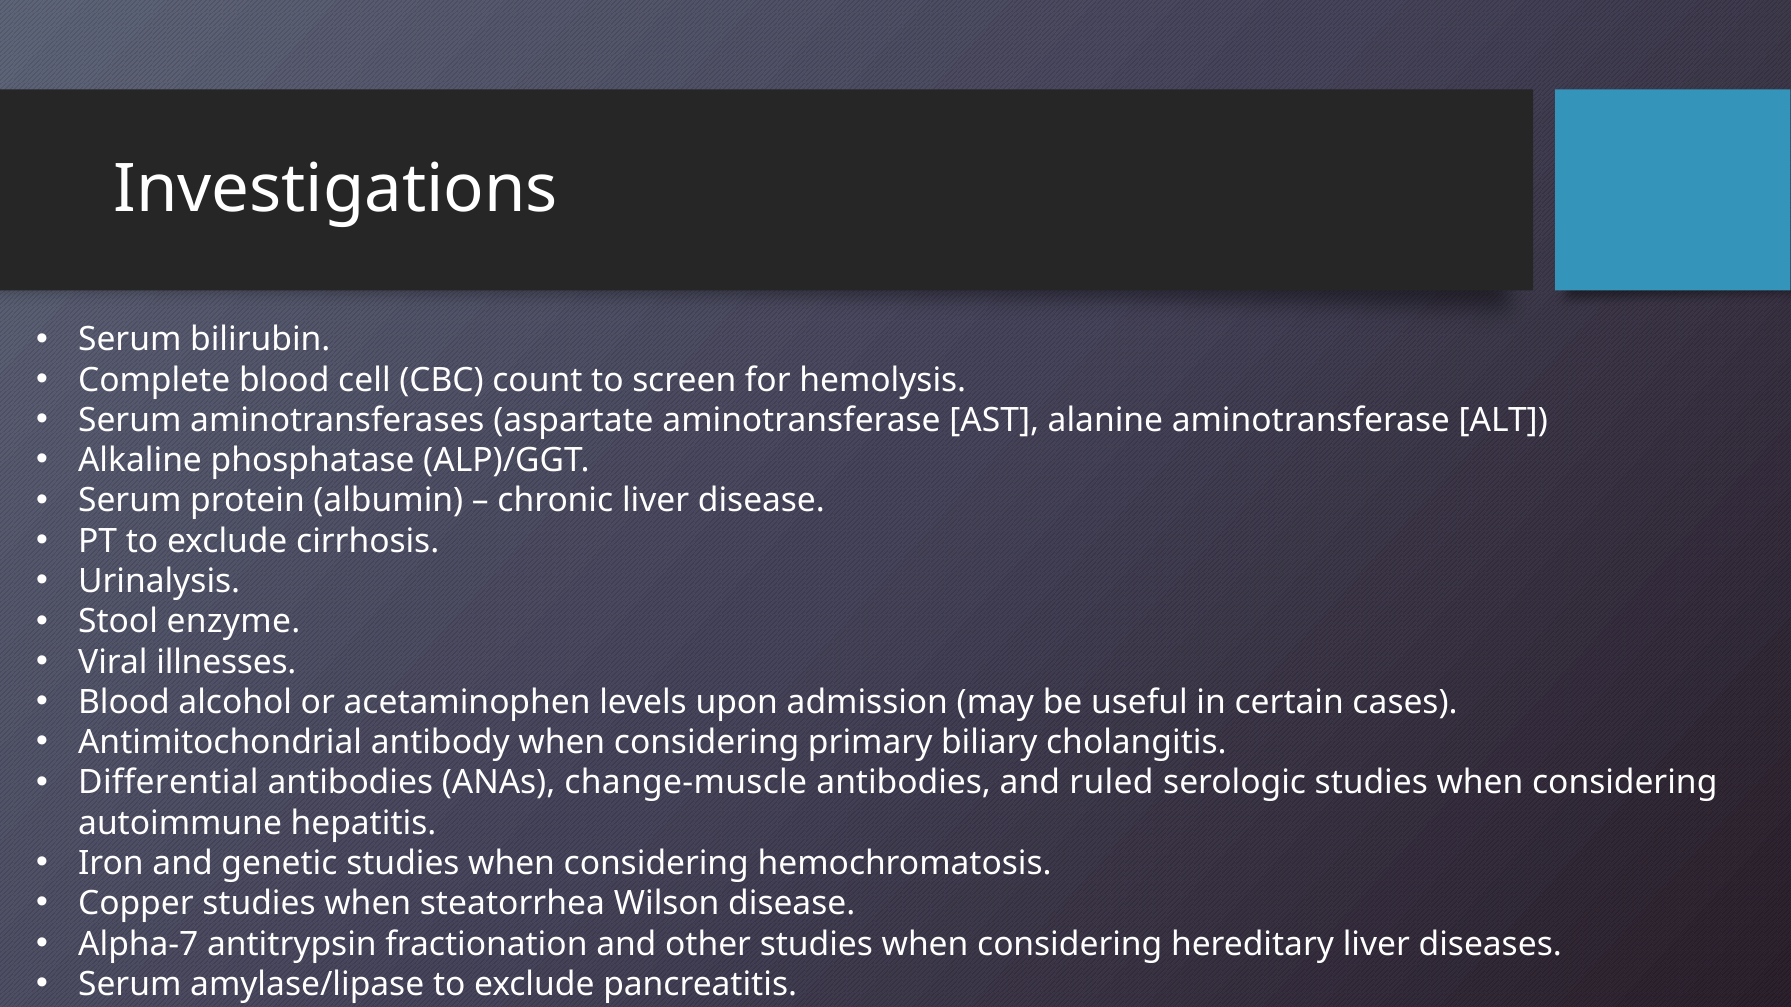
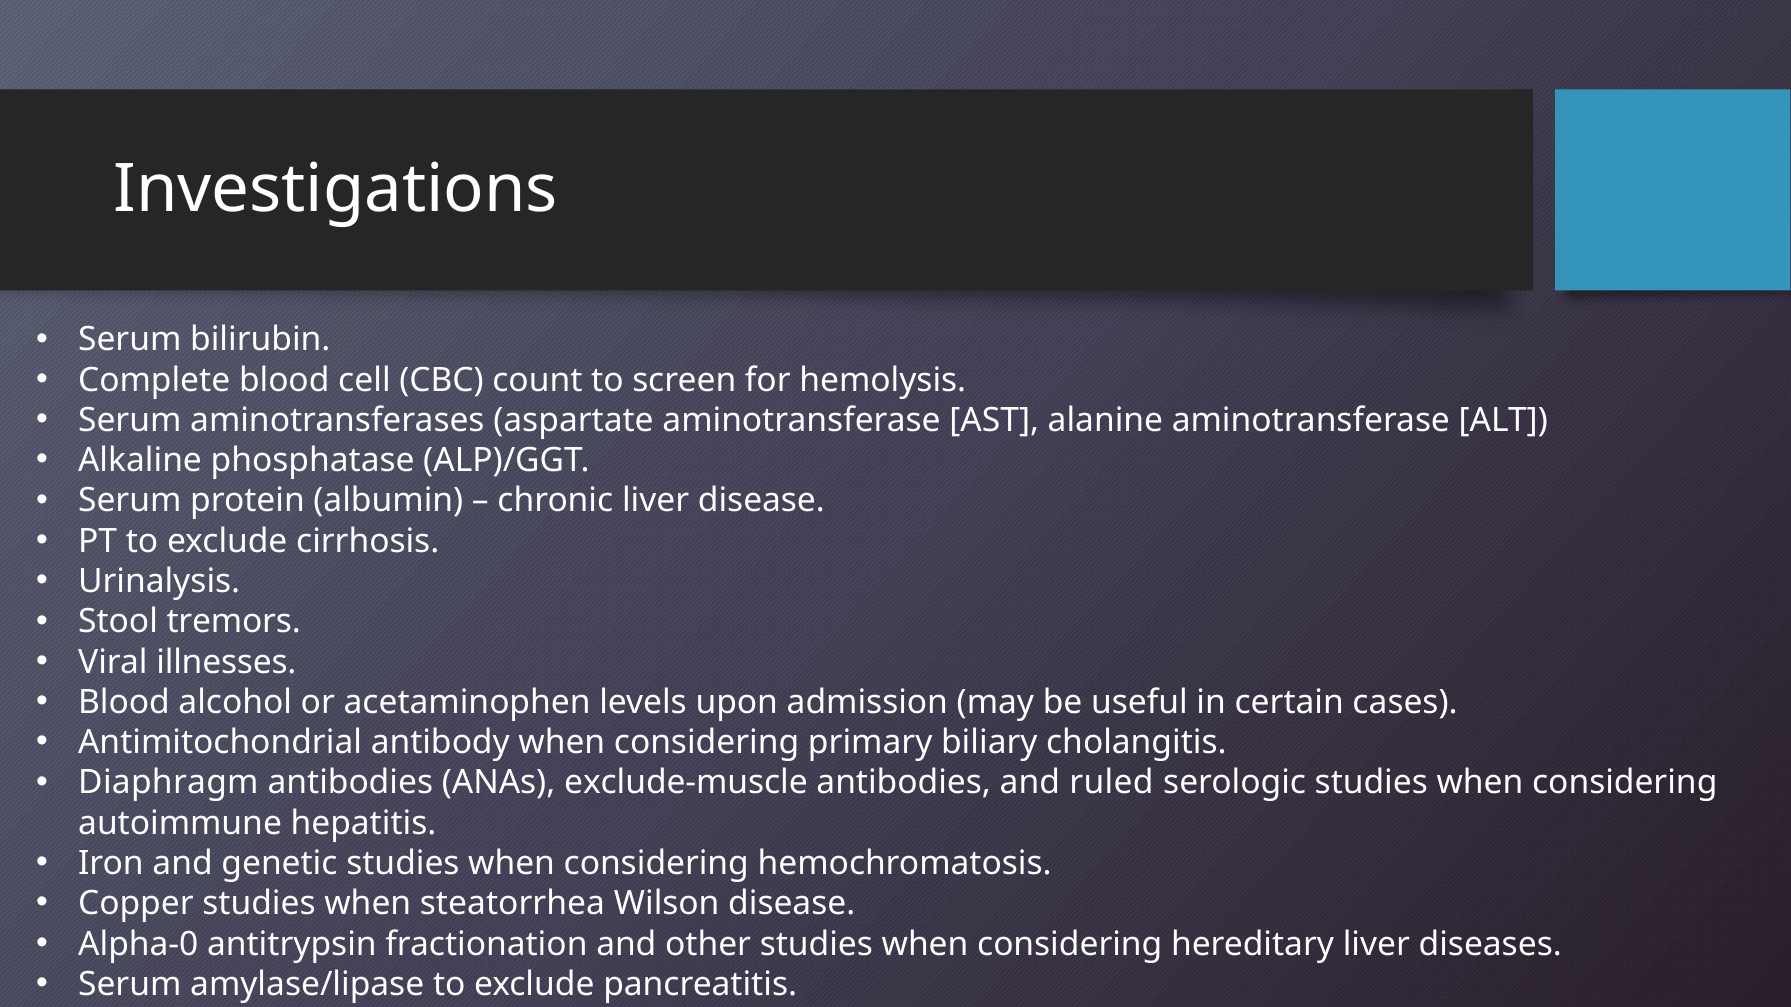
enzyme: enzyme -> tremors (234, 622)
Differential: Differential -> Diaphragm (168, 783)
change-muscle: change-muscle -> exclude-muscle (686, 783)
Alpha-7: Alpha-7 -> Alpha-0 (138, 944)
